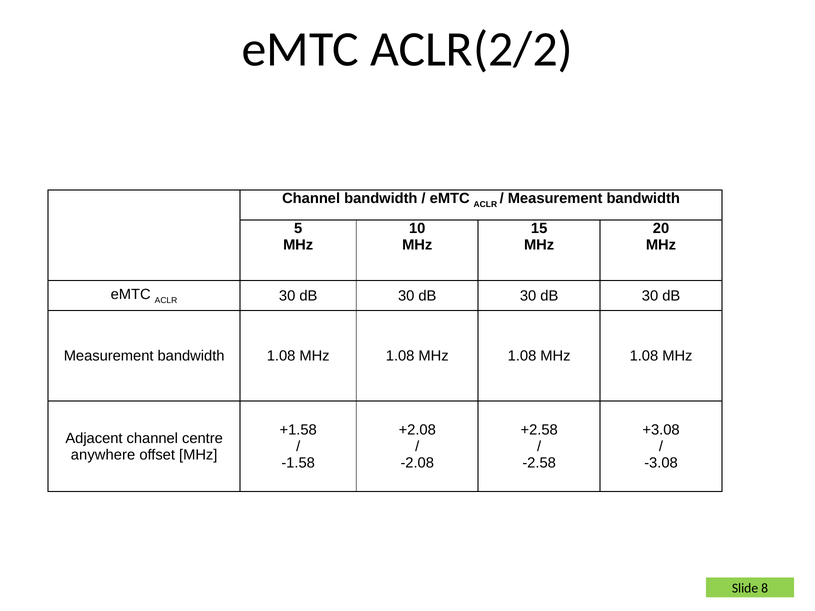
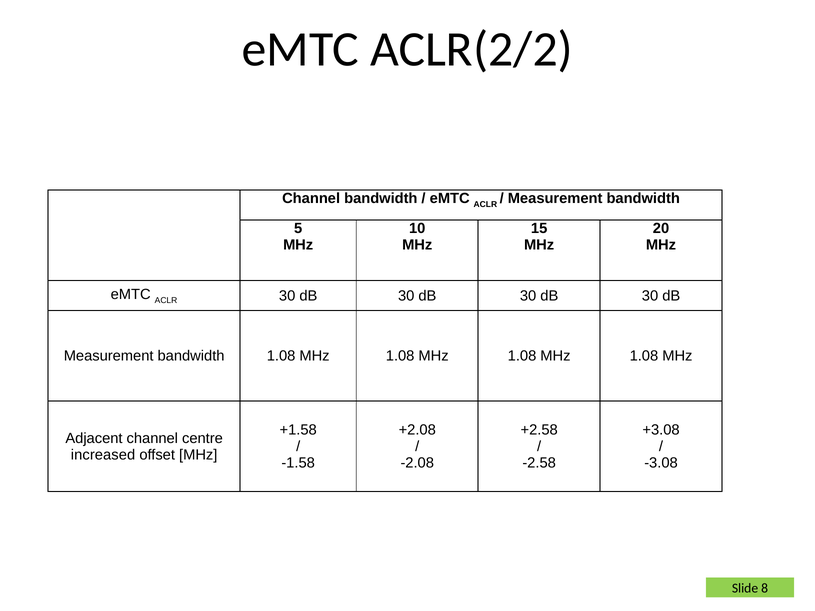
anywhere: anywhere -> increased (103, 455)
